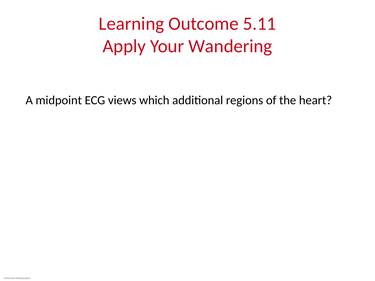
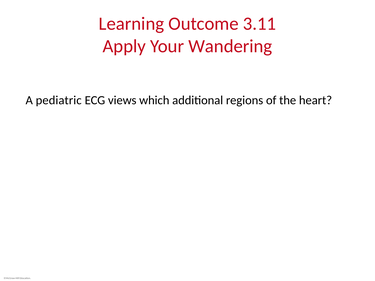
5.11: 5.11 -> 3.11 (260, 24)
midpoint: midpoint -> pediatric (59, 100)
